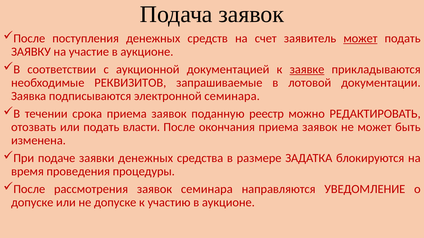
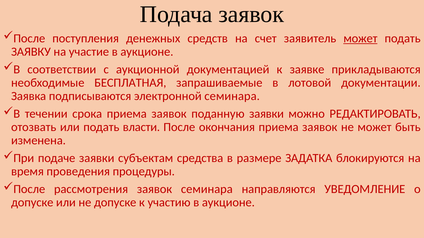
заявке underline: present -> none (307, 70)
РЕКВИЗИТОВ: РЕКВИЗИТОВ -> БЕСПЛАТНАЯ (130, 83)
поданную реестр: реестр -> заявки (267, 114)
заявки денежных: денежных -> субъектам (146, 158)
